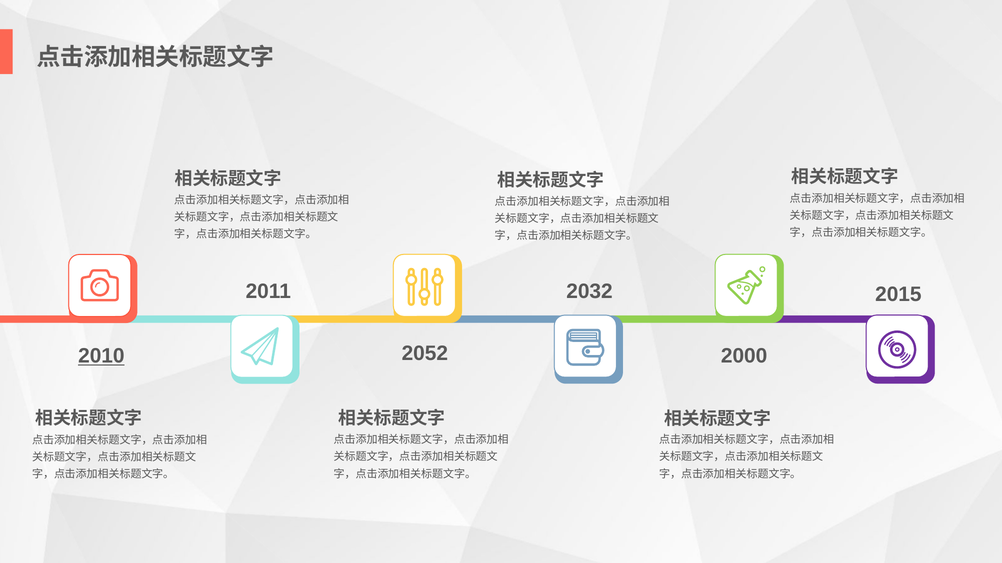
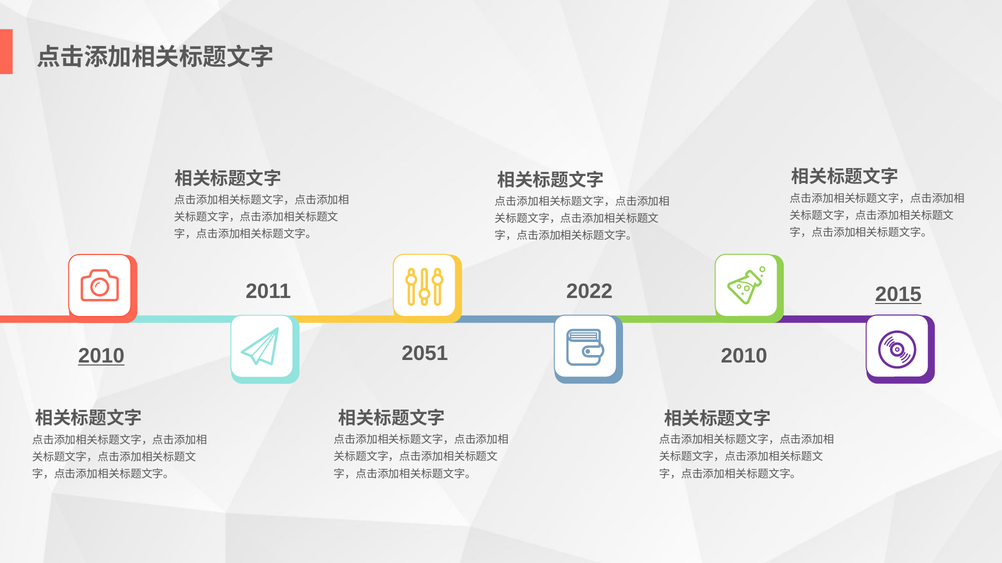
2032: 2032 -> 2022 (589, 292)
2015 underline: none -> present (898, 295)
2052: 2052 -> 2051 (425, 354)
2000: 2000 -> 2010 (744, 356)
